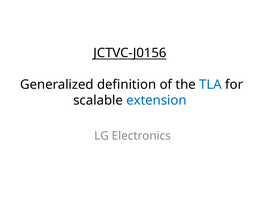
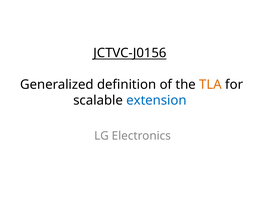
TLA colour: blue -> orange (210, 85)
